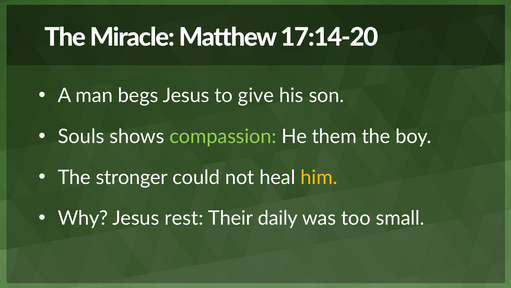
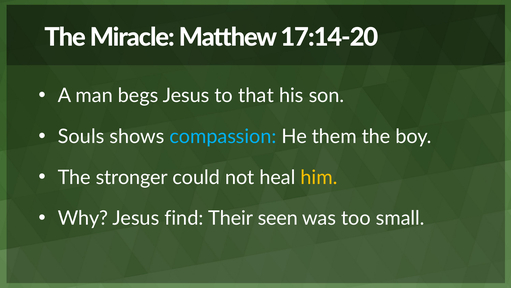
give: give -> that (256, 95)
compassion colour: light green -> light blue (223, 136)
rest: rest -> find (184, 218)
daily: daily -> seen (278, 218)
